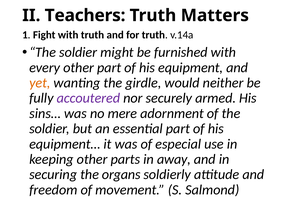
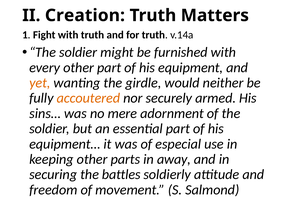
Teachers: Teachers -> Creation (85, 15)
accoutered colour: purple -> orange (88, 98)
organs: organs -> battles (121, 174)
